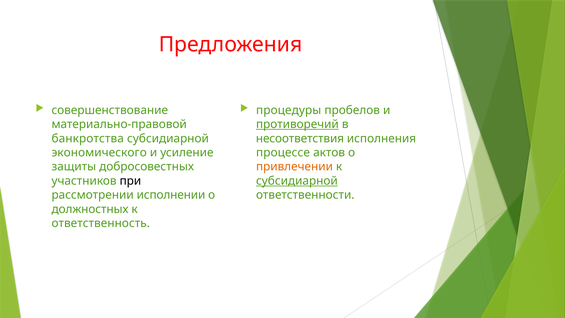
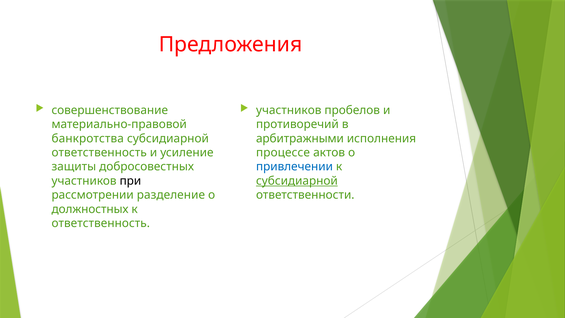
процедуры: процедуры -> участников (289, 110)
противоречий underline: present -> none (297, 124)
несоответствия: несоответствия -> арбитражными (300, 138)
экономического: экономического -> ответственность (99, 153)
привлечении colour: orange -> blue (294, 167)
исполнении: исполнении -> разделение (171, 195)
